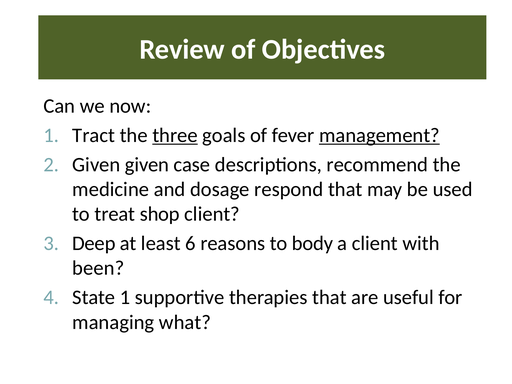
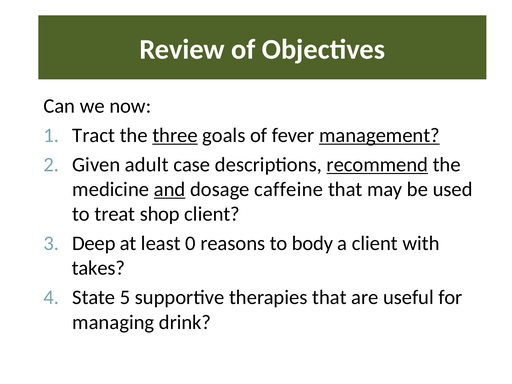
Given given: given -> adult (147, 165)
recommend underline: none -> present (377, 165)
and underline: none -> present (170, 189)
respond: respond -> caffeine (289, 189)
6: 6 -> 0 (190, 243)
been: been -> takes (98, 268)
State 1: 1 -> 5 (125, 297)
what: what -> drink (185, 322)
